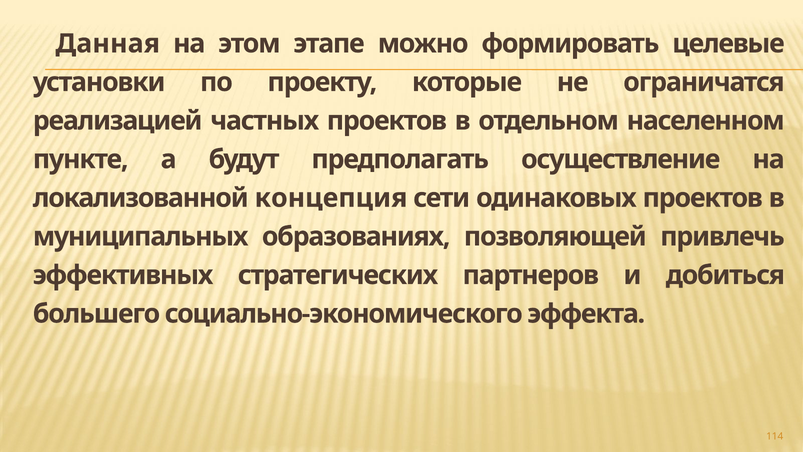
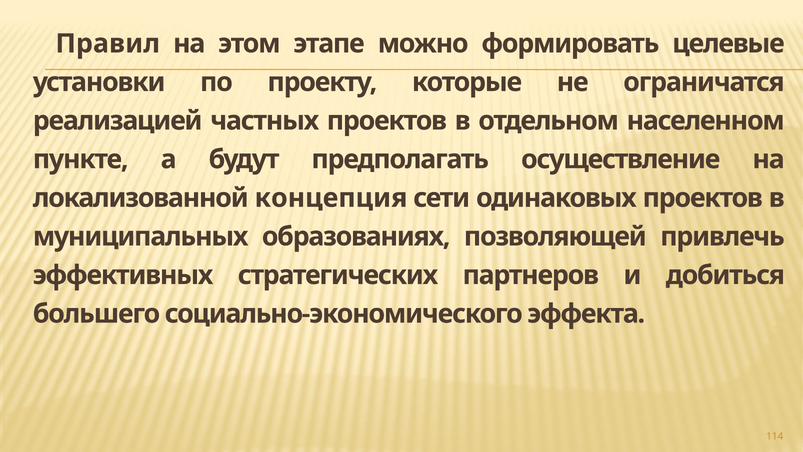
Данная: Данная -> Правил (108, 44)
